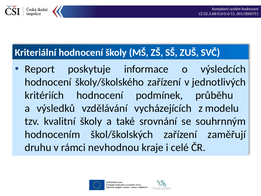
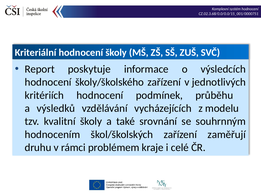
nevhodnou: nevhodnou -> problémem (114, 147)
